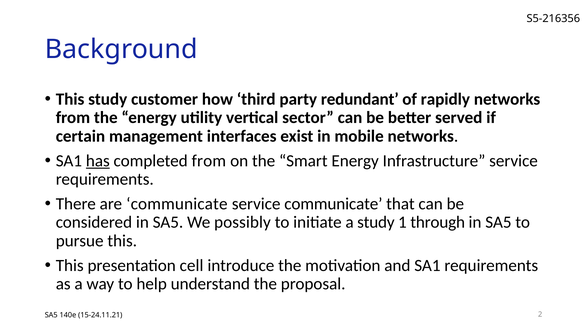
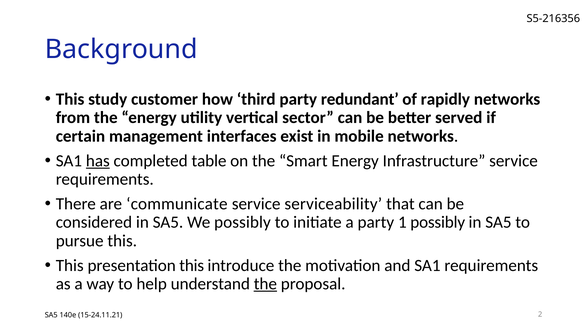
completed from: from -> table (209, 161)
service communicate: communicate -> serviceability (333, 204)
a study: study -> party (376, 222)
1 through: through -> possibly (438, 222)
presentation cell: cell -> this (192, 266)
the underline: none -> present (265, 284)
